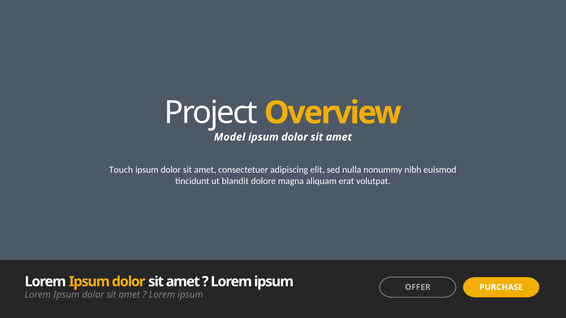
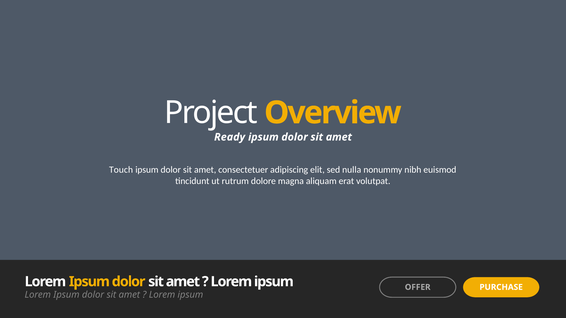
Model: Model -> Ready (230, 137)
blandit: blandit -> rutrum (235, 181)
